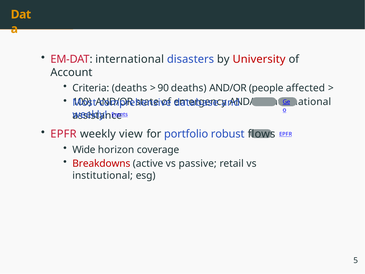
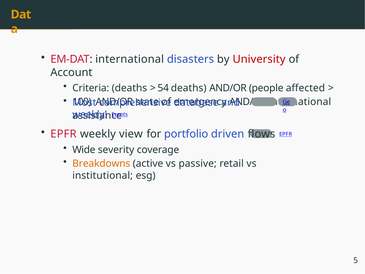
90: 90 -> 54 (163, 88)
robust: robust -> driven (228, 134)
horizon: horizon -> severity (116, 150)
Breakdowns colour: red -> orange (101, 164)
